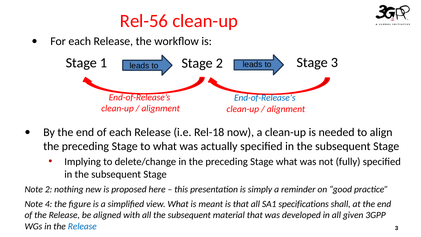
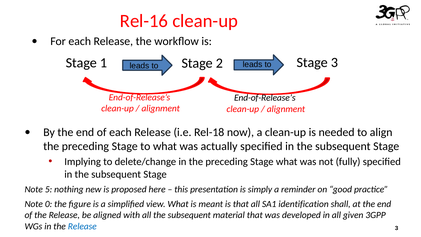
Rel-56: Rel-56 -> Rel-16 (144, 21)
End-of-Release’s colour: blue -> black (265, 98)
Note 2: 2 -> 5 (49, 189)
4: 4 -> 0 (49, 204)
specifications: specifications -> identification (304, 204)
